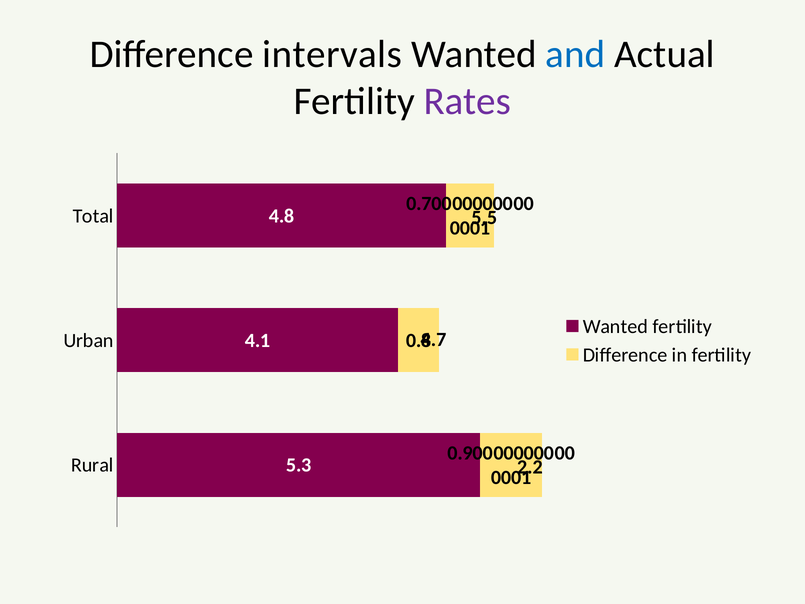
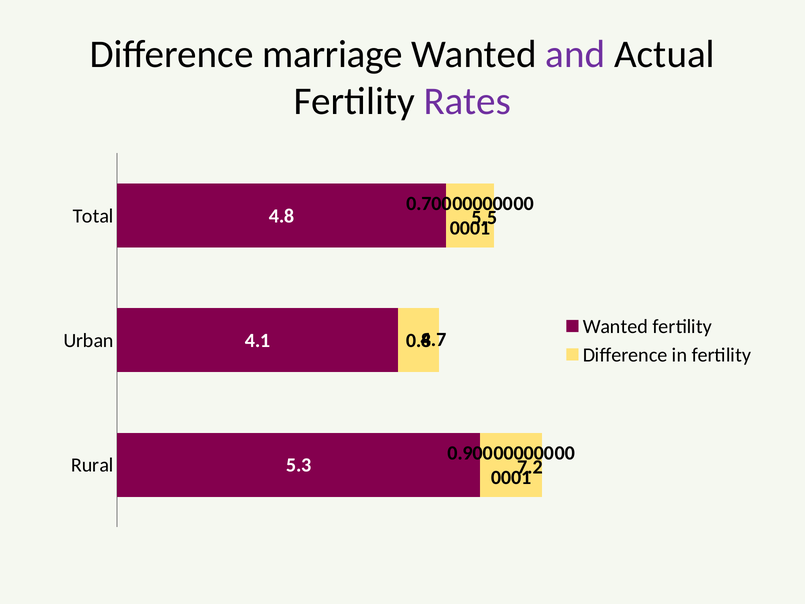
intervals: intervals -> marriage (333, 54)
and colour: blue -> purple (575, 54)
2.2: 2.2 -> 7.2 (530, 467)
